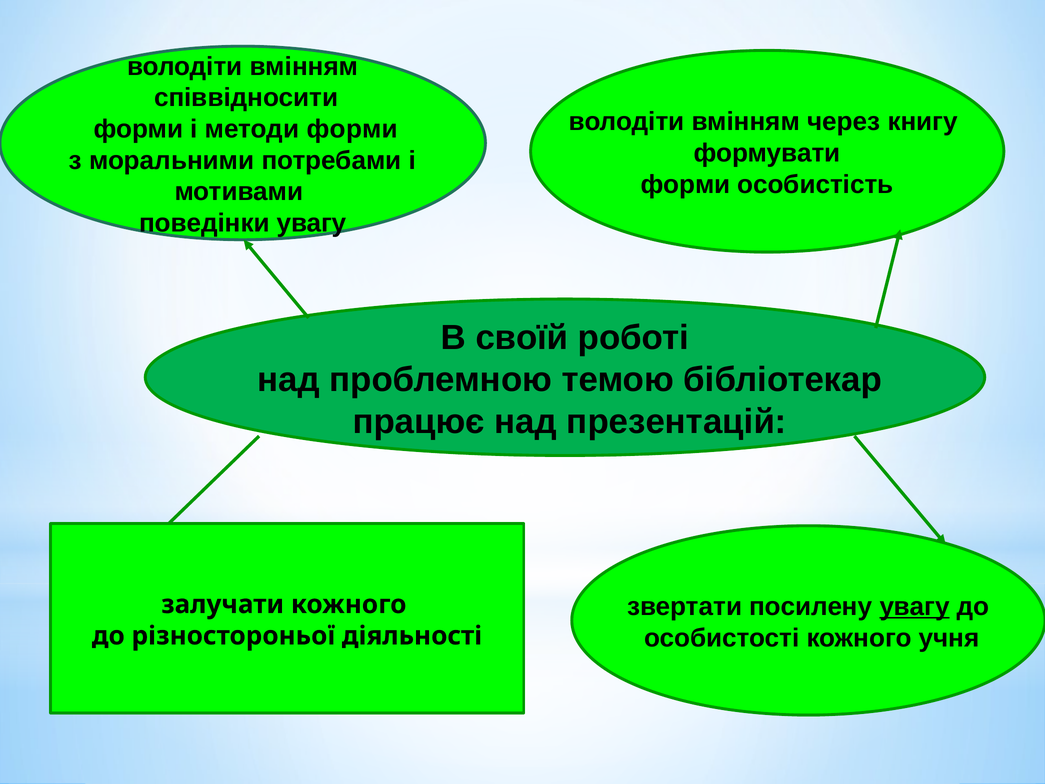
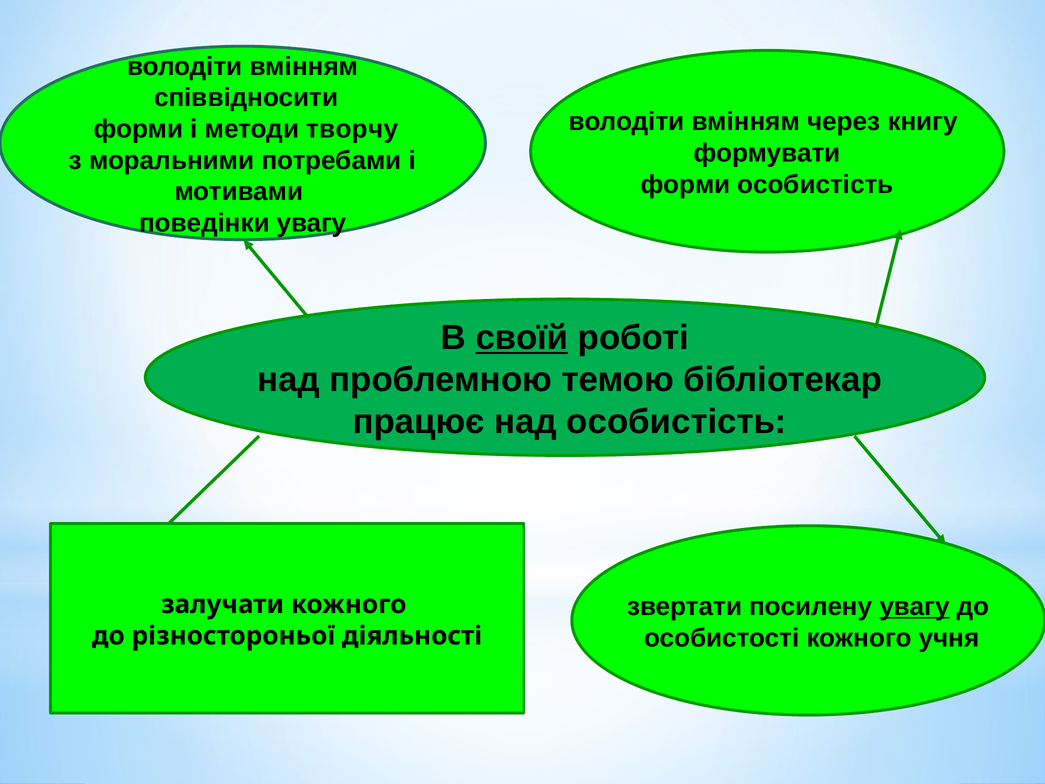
методи форми: форми -> творчу (352, 129)
своїй underline: none -> present (522, 338)
над презентацій: презентацій -> особистість (677, 421)
